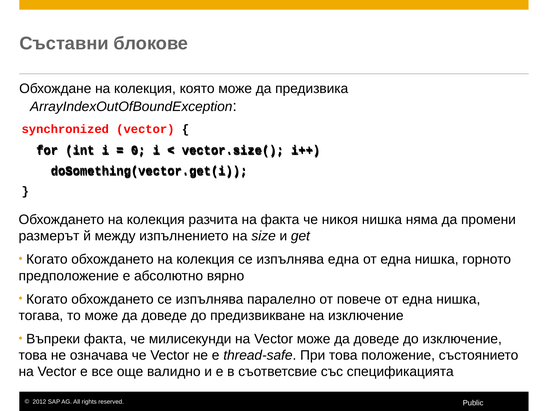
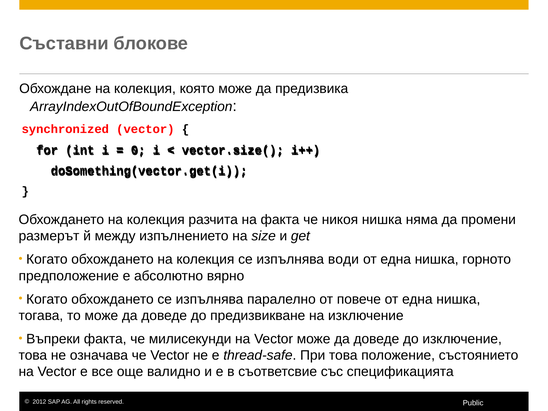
изпълнява една: една -> води (343, 259)
